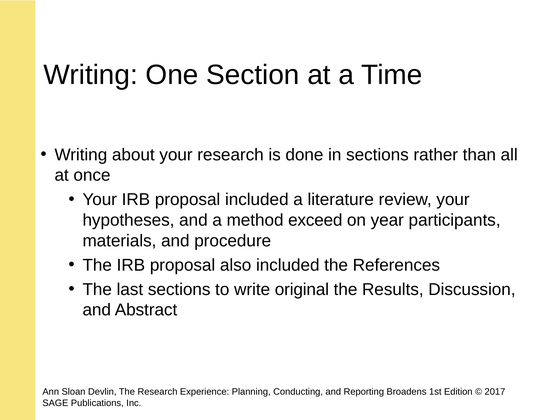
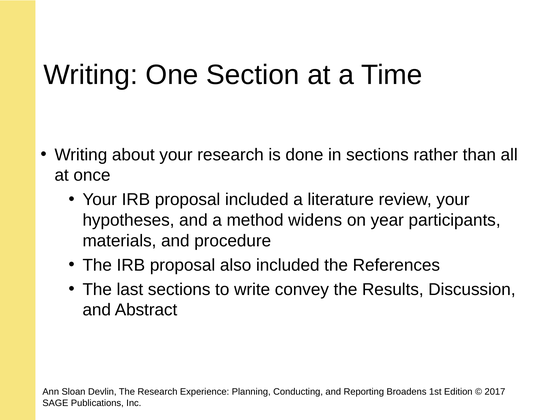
exceed: exceed -> widens (315, 220)
original: original -> convey (302, 289)
